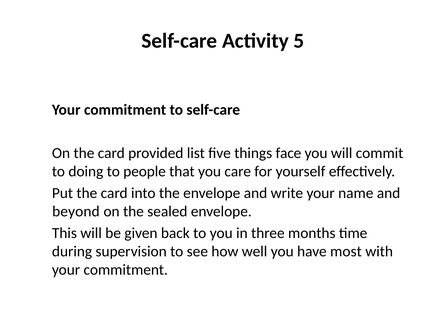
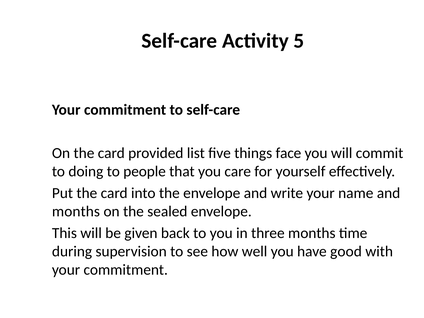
beyond: beyond -> months (76, 211)
most: most -> good (346, 251)
